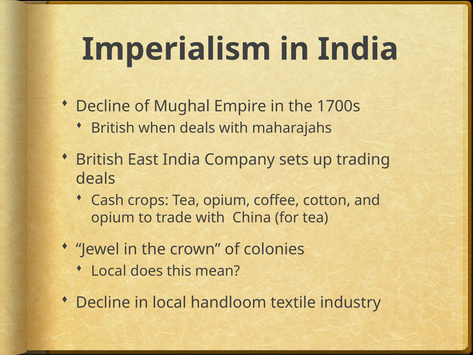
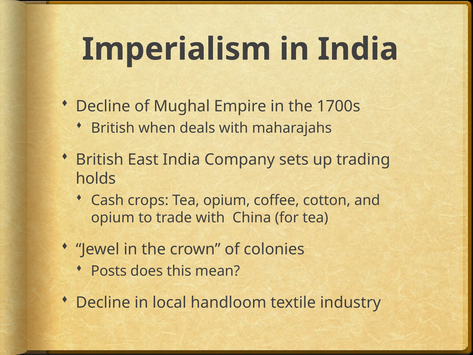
deals: deals -> holds (96, 178)
Local: Local -> Posts (109, 271)
